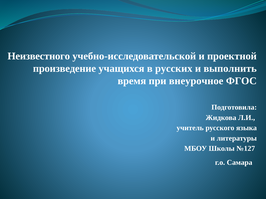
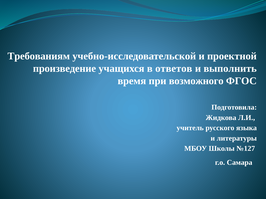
Неизвестного: Неизвестного -> Требованиям (39, 56)
русских: русских -> ответов (174, 69)
внеурочное: внеурочное -> возможного (196, 81)
